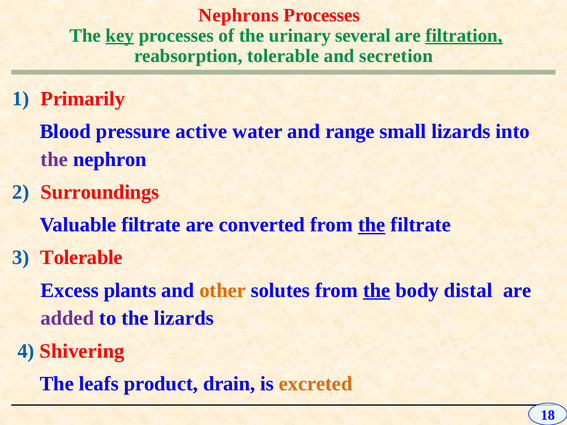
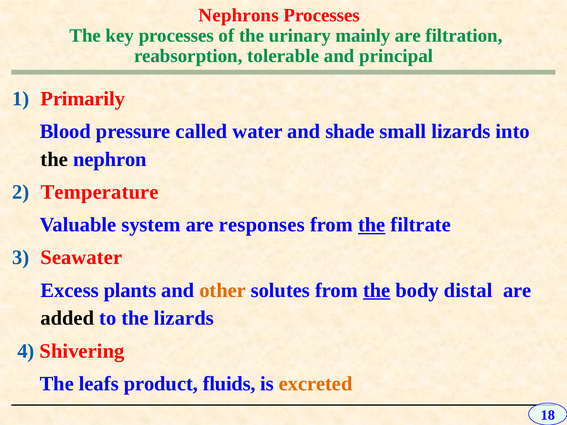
key underline: present -> none (120, 36)
several: several -> mainly (363, 36)
filtration underline: present -> none (464, 36)
secretion: secretion -> principal (396, 56)
active: active -> called (201, 132)
range: range -> shade (350, 132)
the colour: purple -> black (54, 160)
Surroundings: Surroundings -> Temperature (100, 192)
Valuable filtrate: filtrate -> system (151, 225)
converted: converted -> responses (262, 225)
Tolerable: Tolerable -> Seawater (81, 258)
added colour: purple -> black (67, 318)
drain: drain -> fluids (229, 384)
